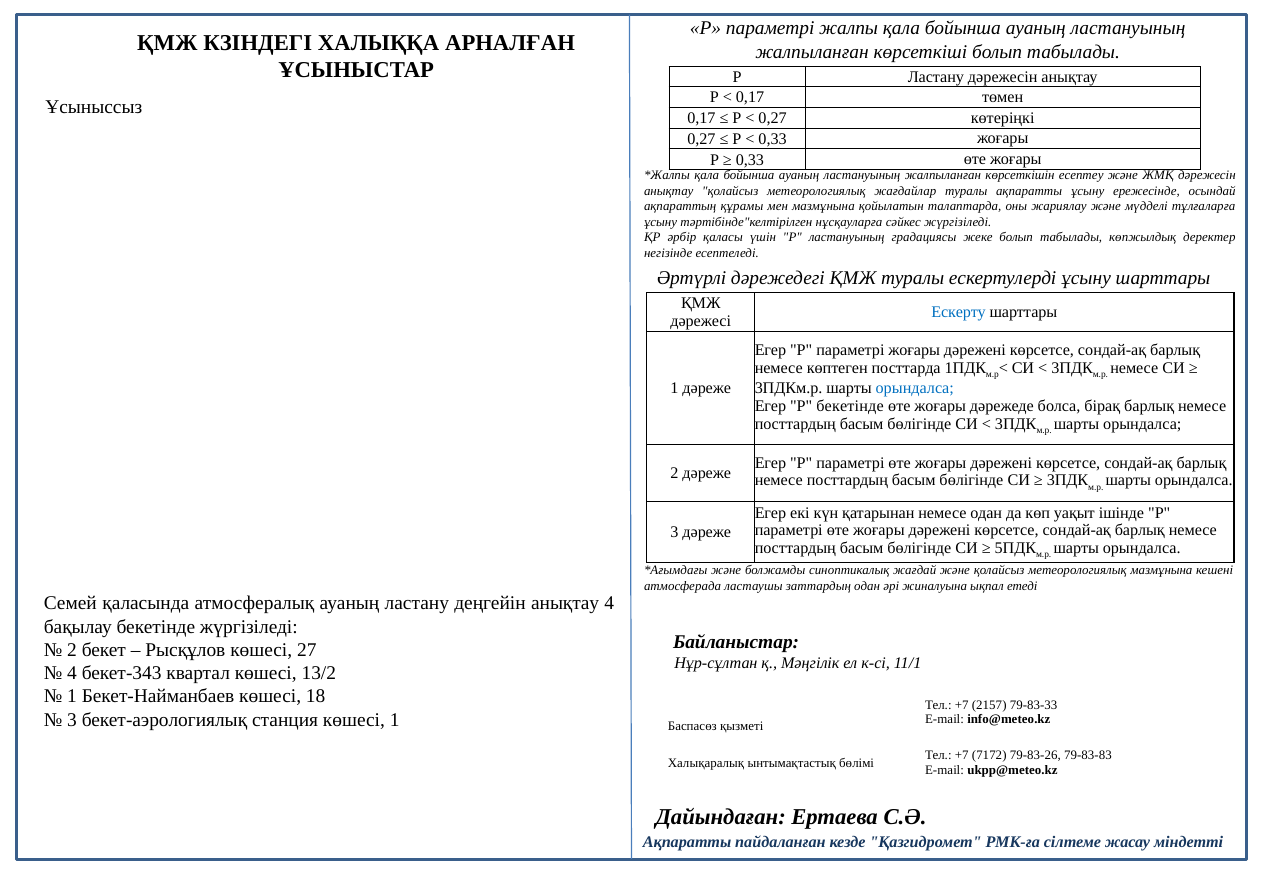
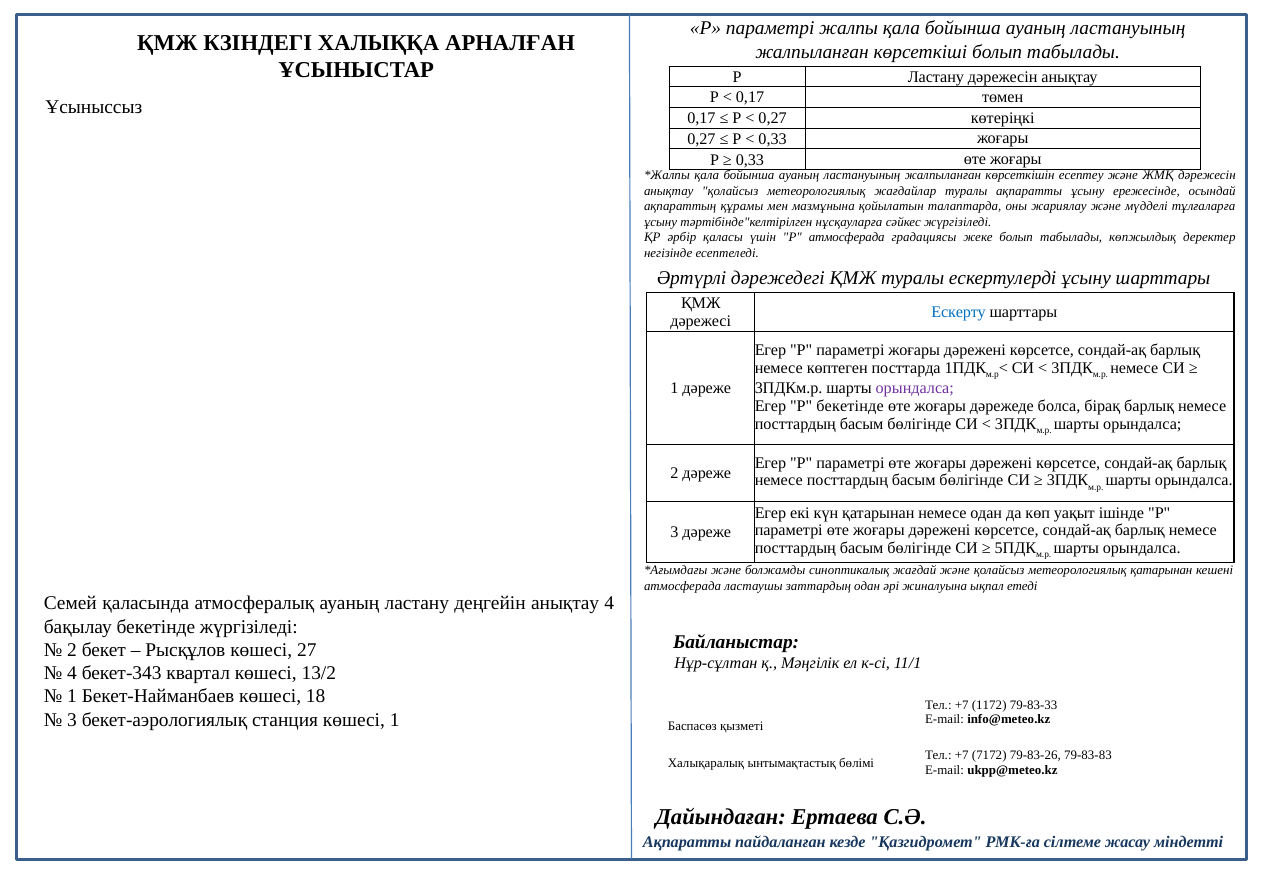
Р ластануының: ластануының -> атмосферада (847, 238)
орындалса colour: blue -> purple (915, 388)
метеорологиялық мазмұнына: мазмұнына -> қатарынан (1161, 571)
2157: 2157 -> 1172 (989, 705)
